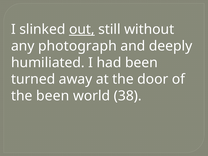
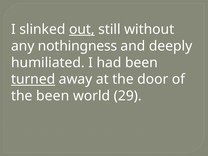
photograph: photograph -> nothingness (78, 46)
turned underline: none -> present (33, 79)
38: 38 -> 29 (128, 96)
